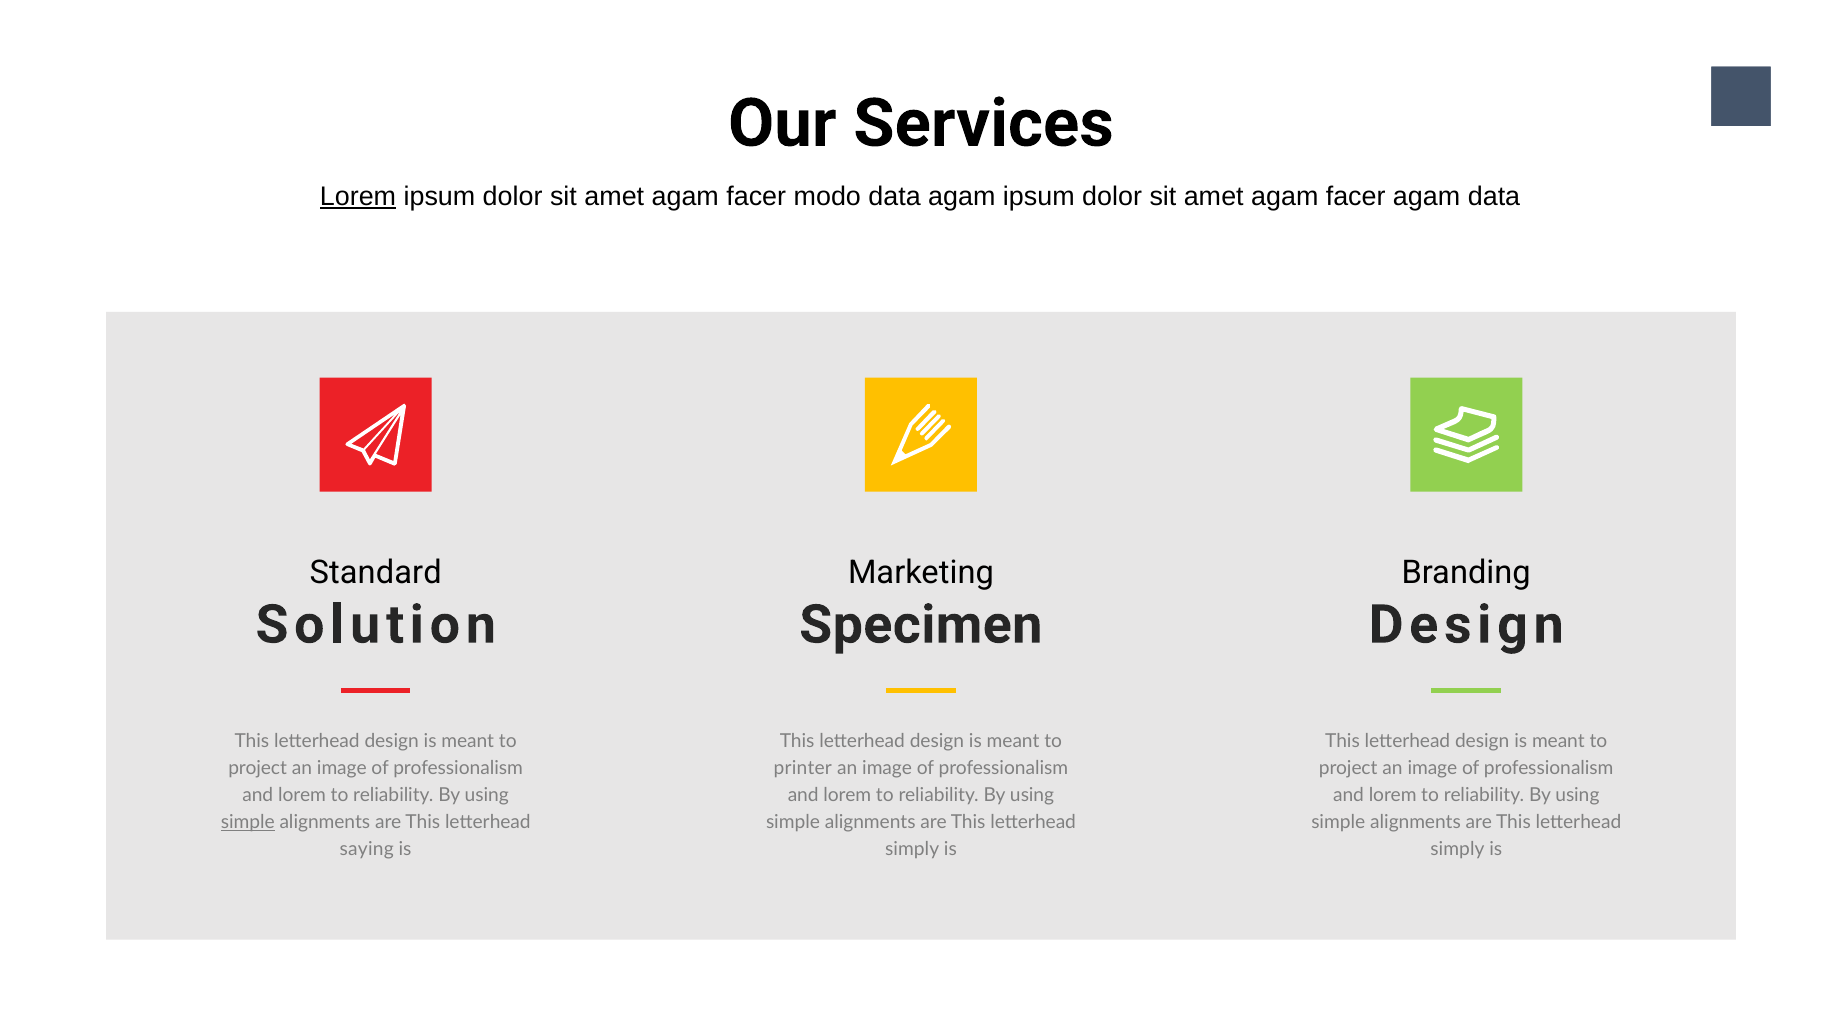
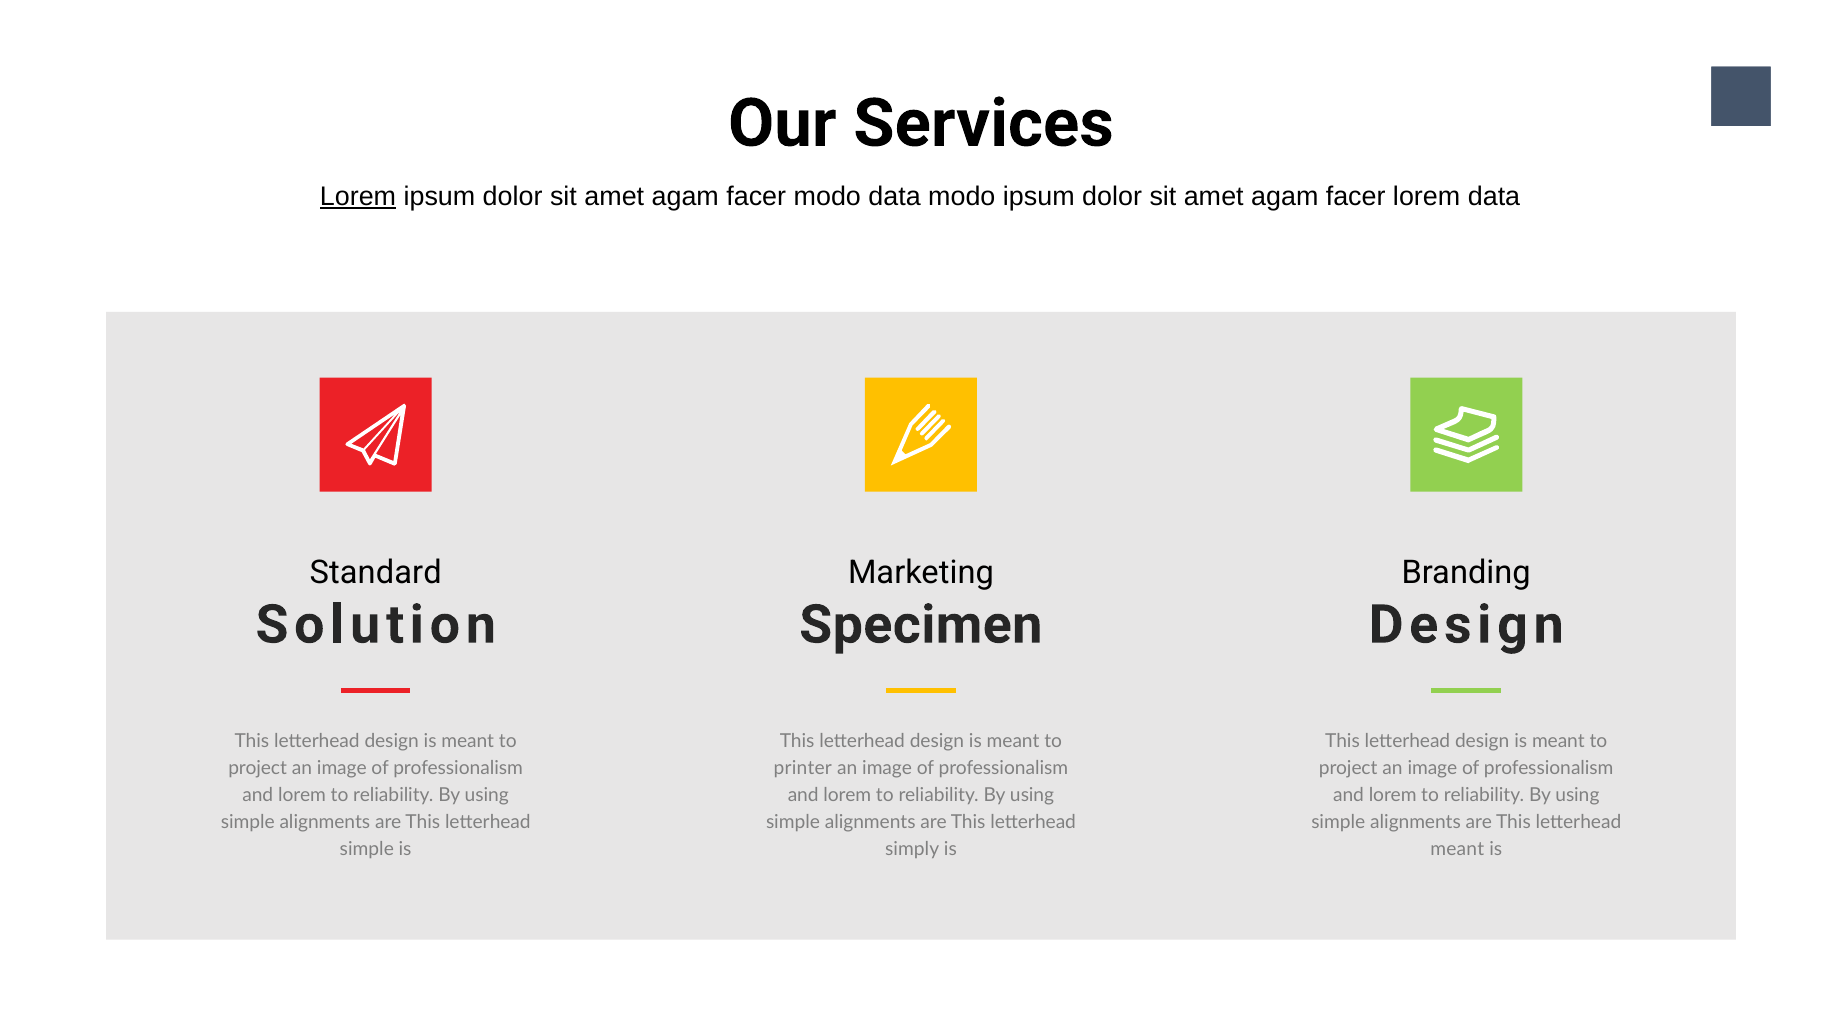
data agam: agam -> modo (962, 196)
facer agam: agam -> lorem (1427, 196)
simple underline: present -> none (248, 822)
saying: saying -> simple (367, 849)
simply: simply -> meant (1457, 849)
